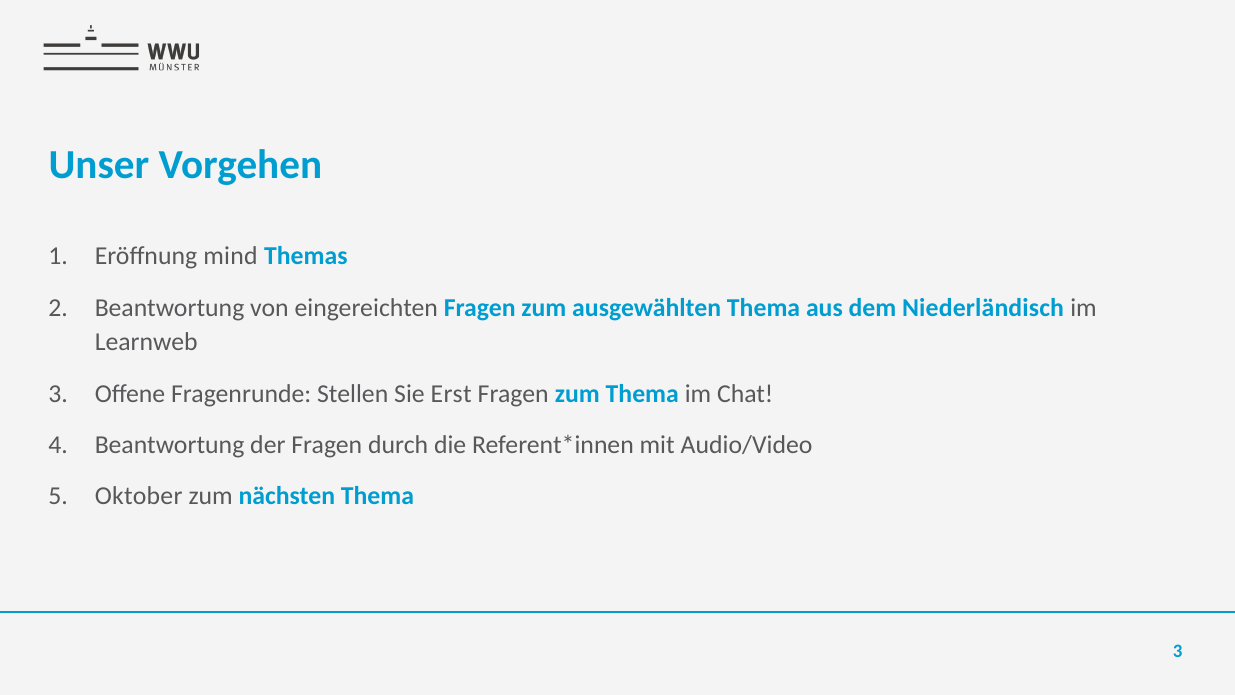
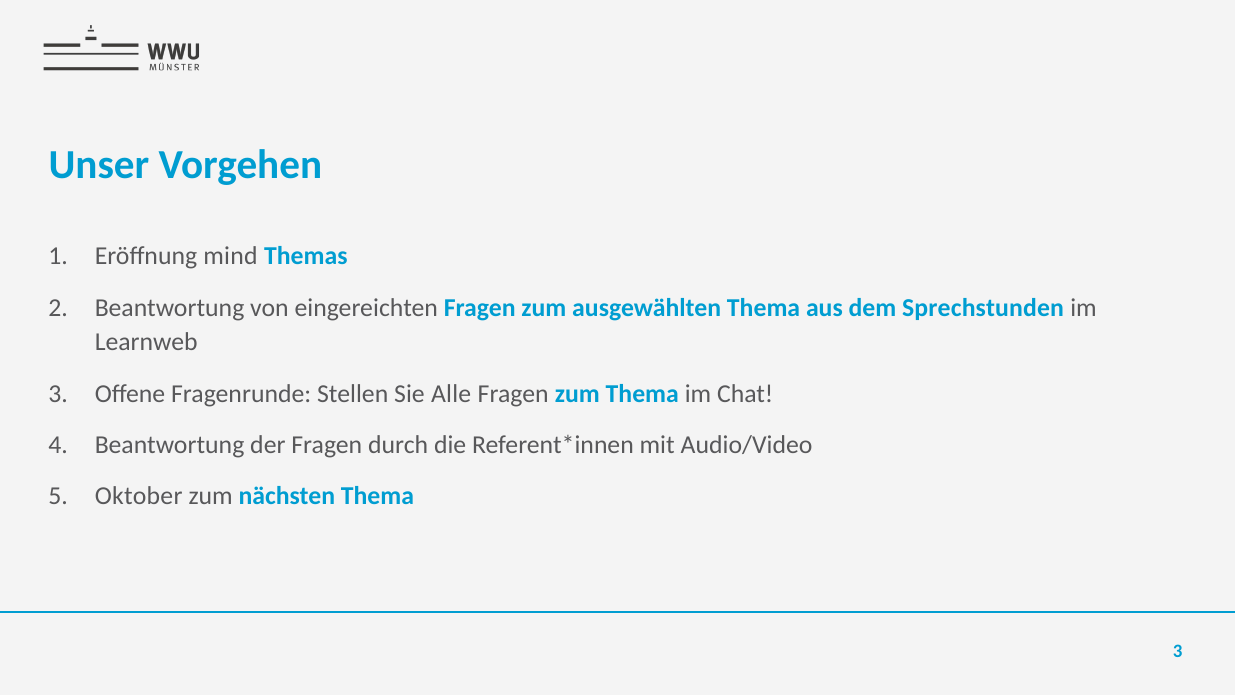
Niederländisch: Niederländisch -> Sprechstunden (983, 307)
Erst: Erst -> Alle (451, 393)
